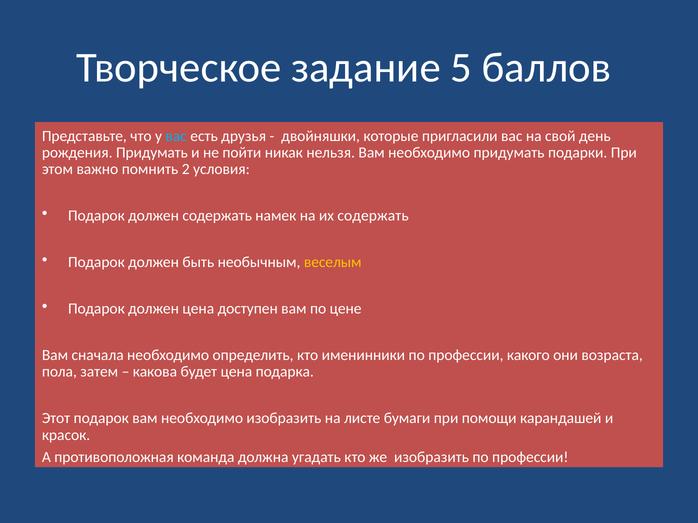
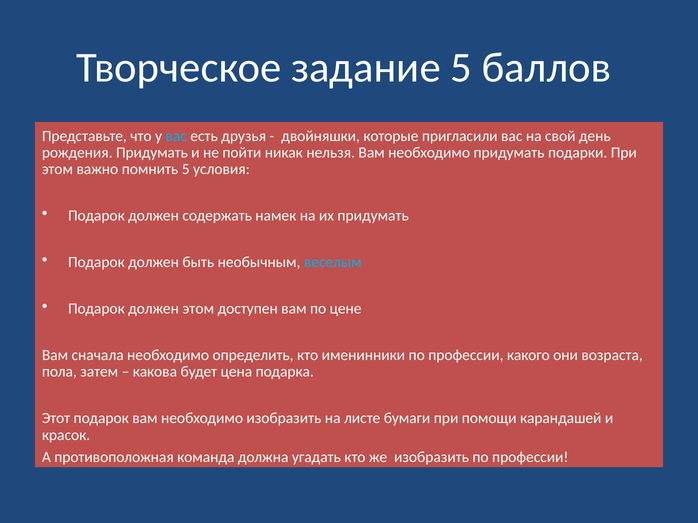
помнить 2: 2 -> 5 (186, 169)
их содержать: содержать -> придумать (373, 216)
веселым colour: yellow -> light blue (333, 262)
должен цена: цена -> этом (198, 309)
